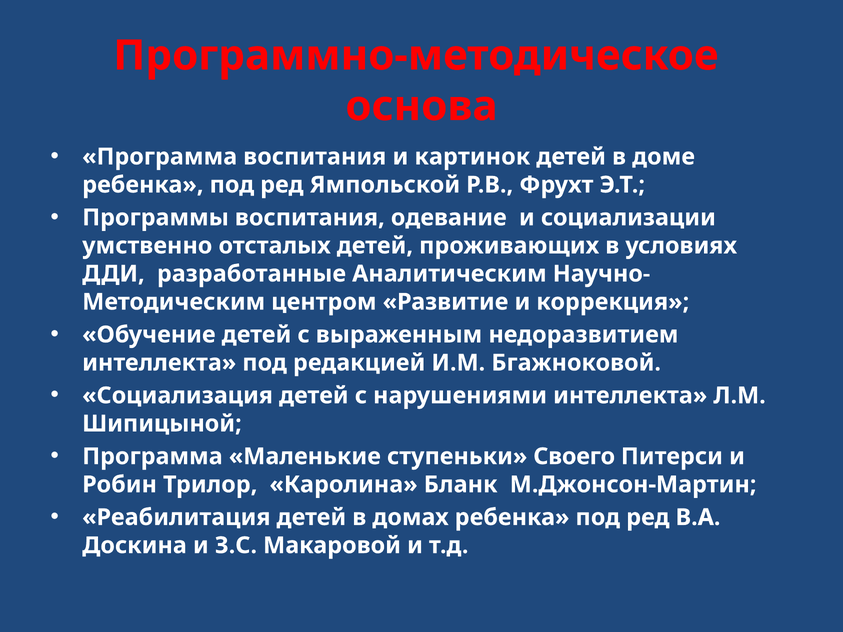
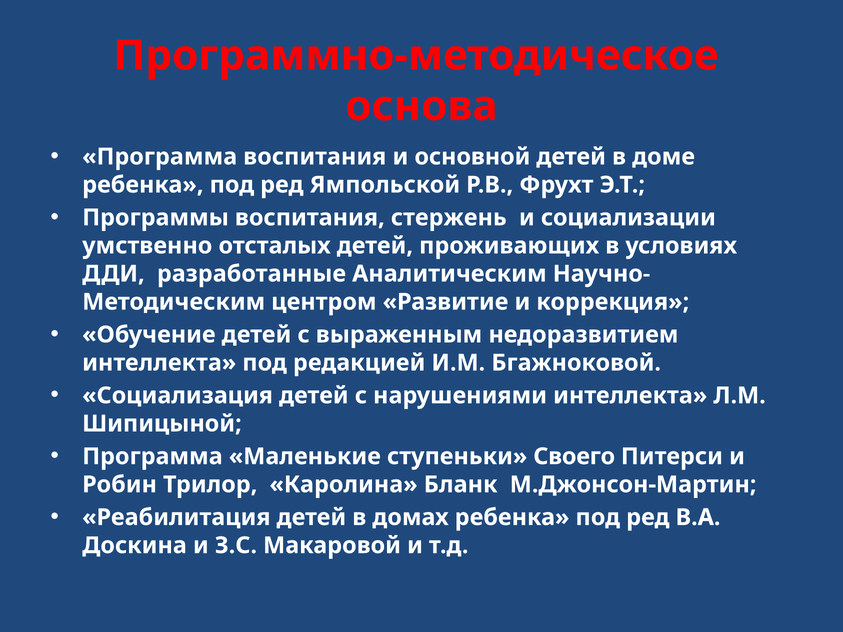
картинок: картинок -> основной (472, 157)
одевание: одевание -> стержень (449, 218)
